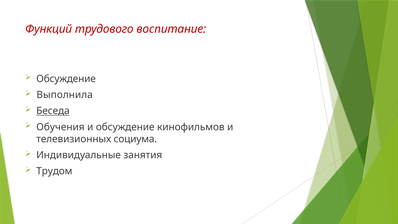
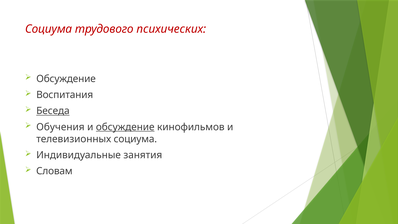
Функций: Функций -> Социума (49, 29)
воспитание: воспитание -> психических (171, 29)
Выполнила: Выполнила -> Воспитания (65, 95)
обсуждение underline: none -> present (125, 127)
Трудом: Трудом -> Словам (54, 171)
